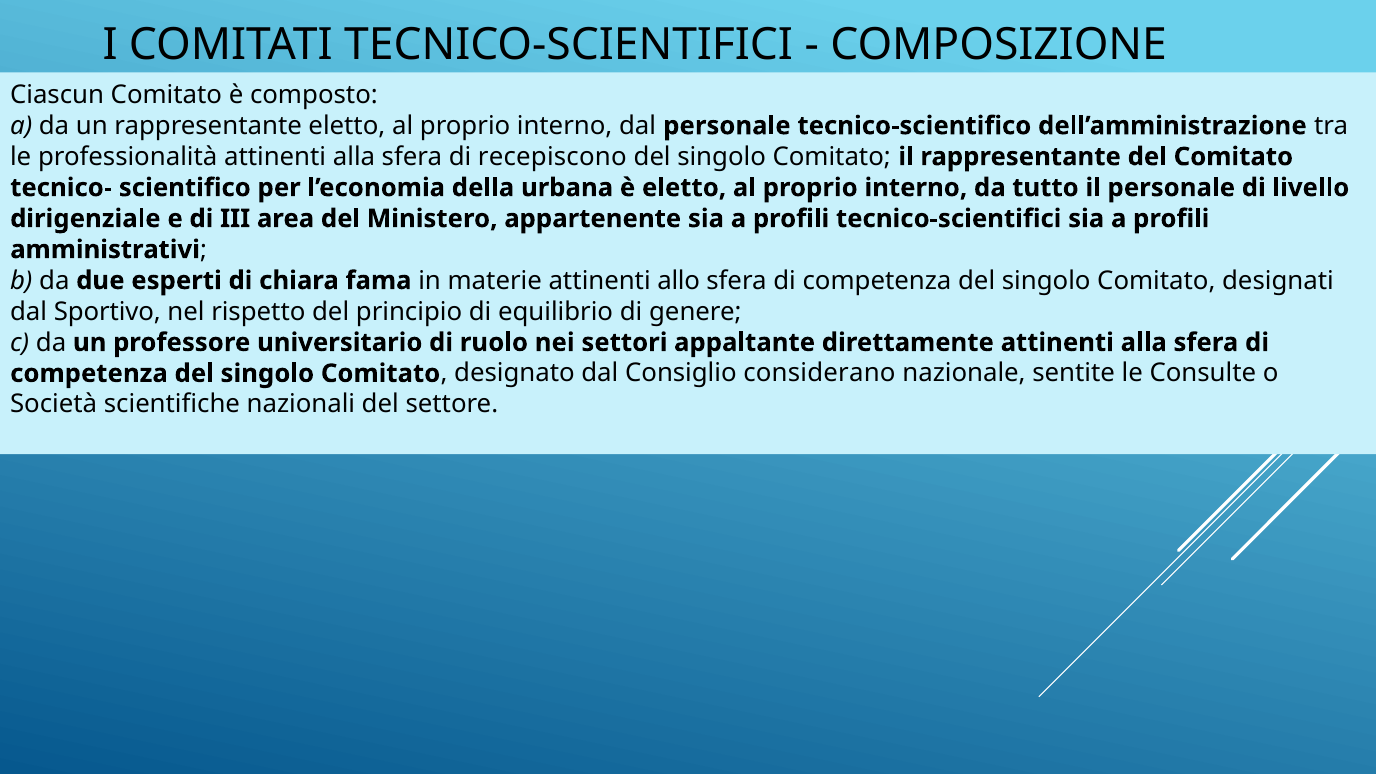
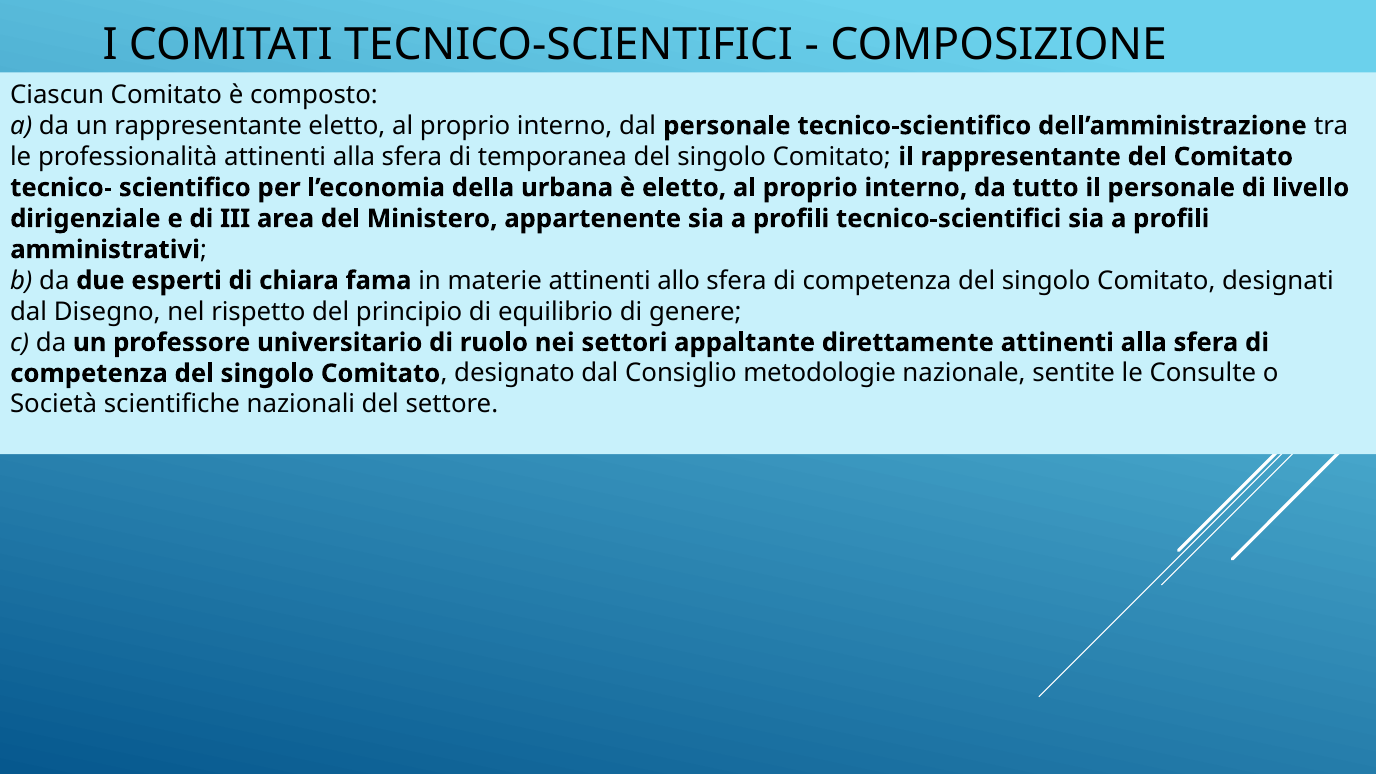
recepiscono: recepiscono -> temporanea (552, 157)
Sportivo: Sportivo -> Disegno (107, 312)
considerano: considerano -> metodologie (820, 373)
